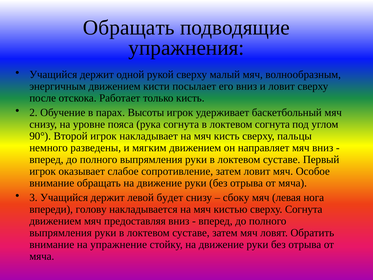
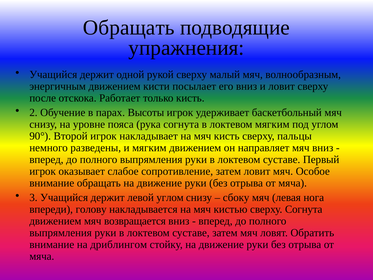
локтевом согнута: согнута -> мягким (272, 124)
левой будет: будет -> углом (170, 197)
предоставляя: предоставляя -> возвращается (135, 221)
упражнение: упражнение -> дриблингом (119, 244)
